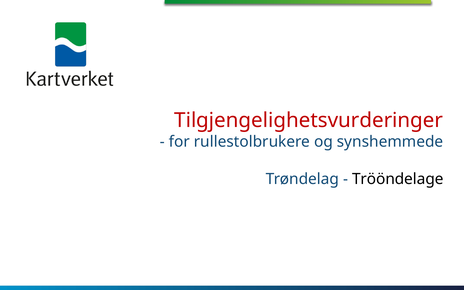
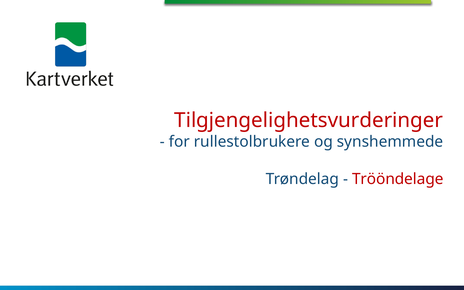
Trööndelage colour: black -> red (398, 179)
